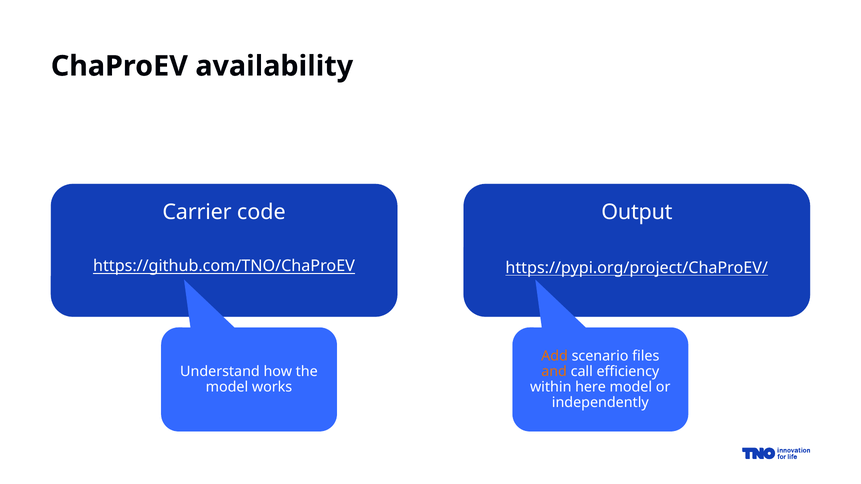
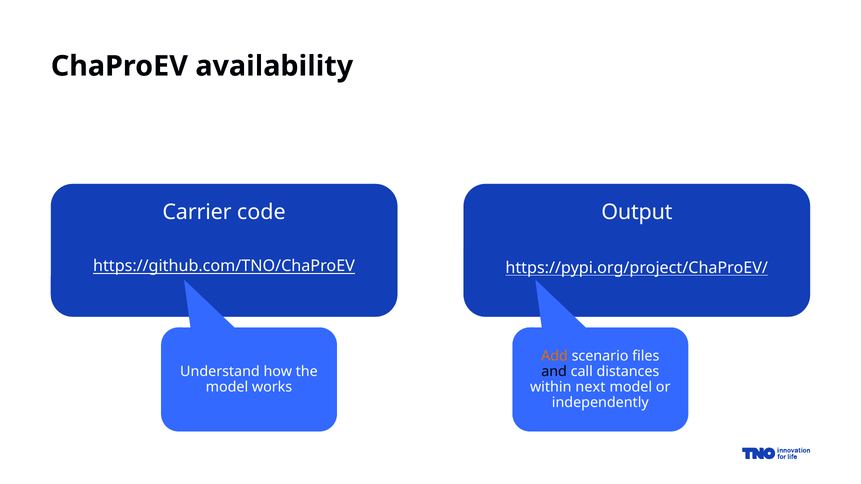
and colour: orange -> black (554, 372)
efficiency: efficiency -> distances (628, 372)
here: here -> next (590, 387)
